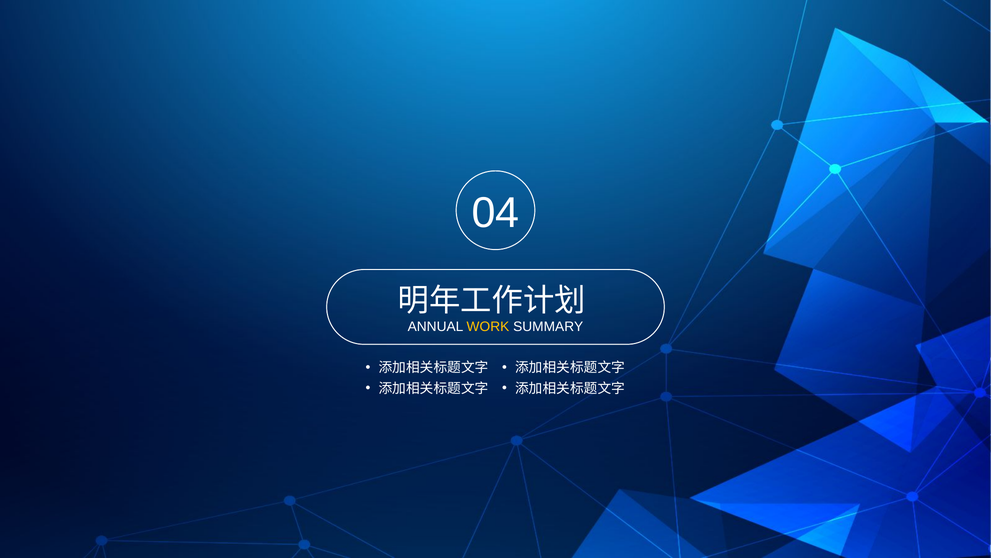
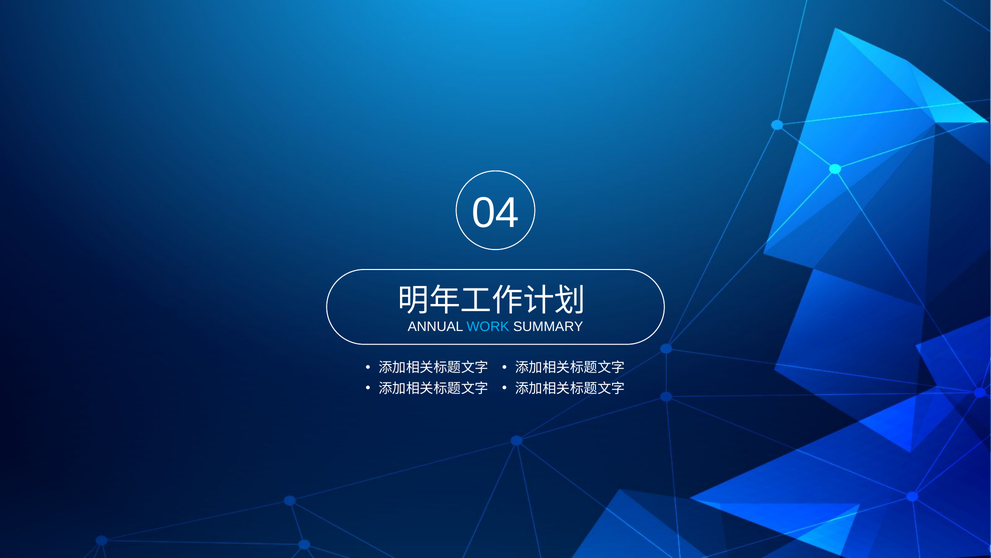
WORK colour: yellow -> light blue (488, 326)
